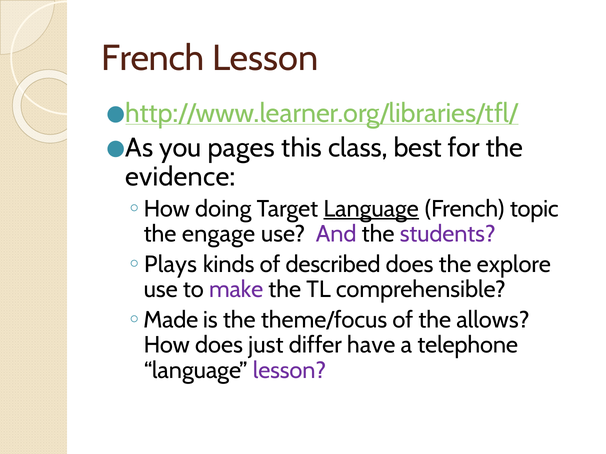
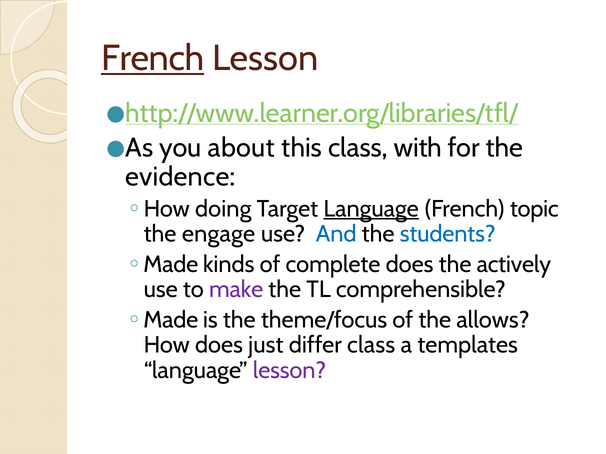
French underline: none -> present (153, 59)
pages: pages -> about (241, 148)
best: best -> with (418, 148)
And colour: purple -> blue (336, 234)
students colour: purple -> blue (448, 234)
Plays: Plays -> Made (171, 265)
described: described -> complete (333, 265)
explore: explore -> actively (514, 265)
differ have: have -> class (371, 346)
telephone: telephone -> templates (468, 346)
